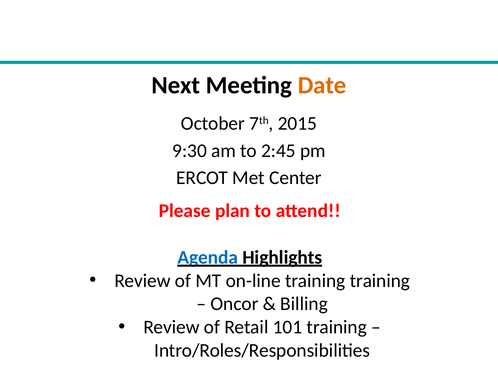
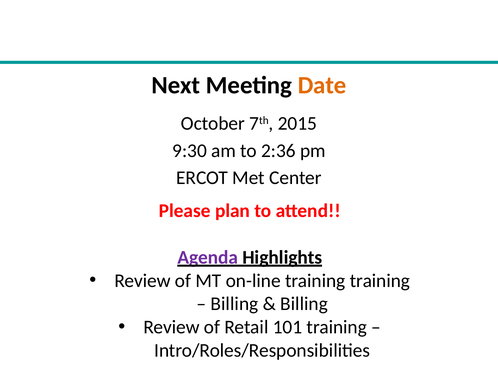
2:45: 2:45 -> 2:36 (278, 150)
Agenda colour: blue -> purple (208, 257)
Oncor: Oncor -> Billing (234, 304)
